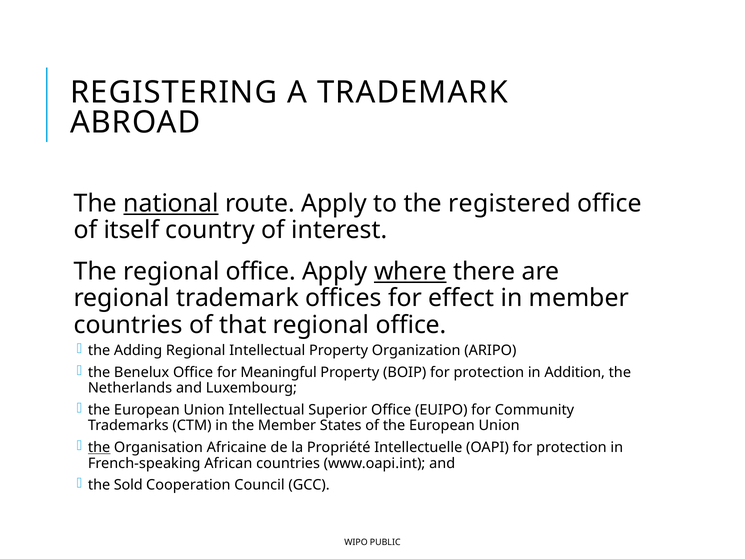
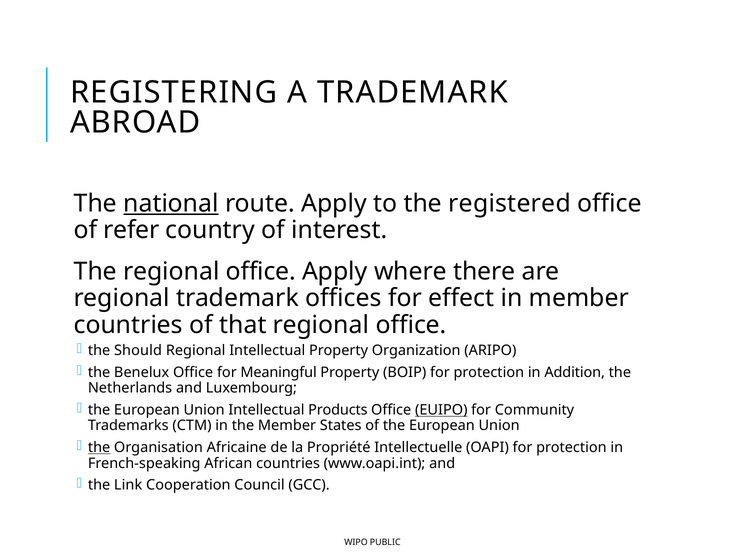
itself: itself -> refer (131, 230)
where underline: present -> none (410, 271)
Adding: Adding -> Should (138, 350)
Superior: Superior -> Products (338, 410)
EUIPO underline: none -> present (441, 410)
Sold: Sold -> Link (128, 485)
